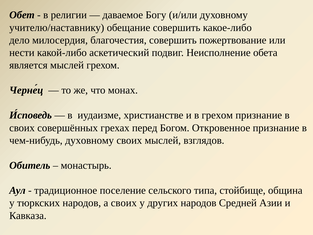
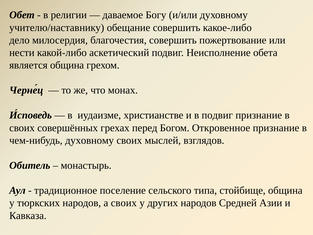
является мыслей: мыслей -> община (67, 65)
в грехом: грехом -> подвиг (217, 115)
